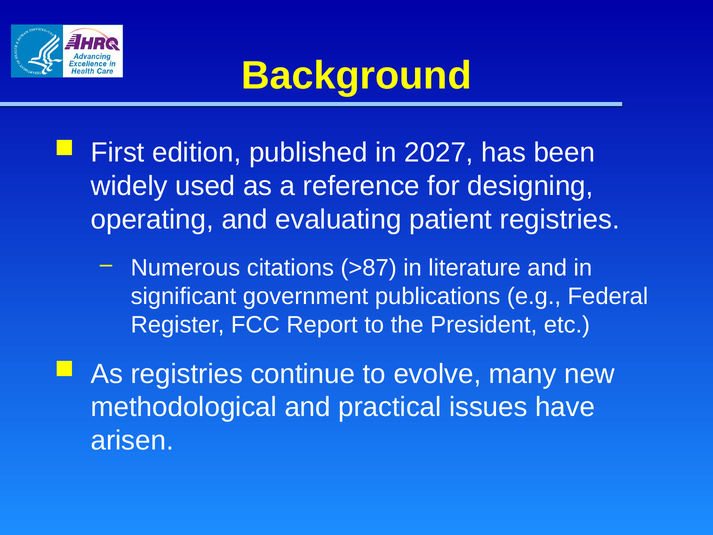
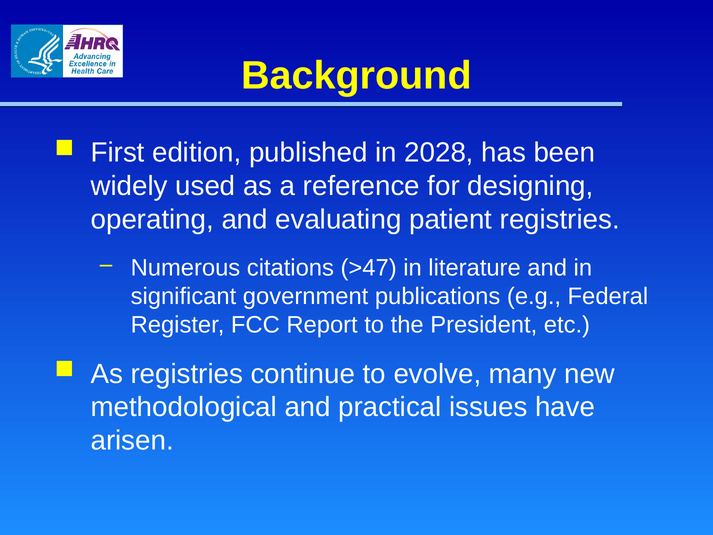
2027: 2027 -> 2028 (439, 153)
>87: >87 -> >47 (369, 268)
